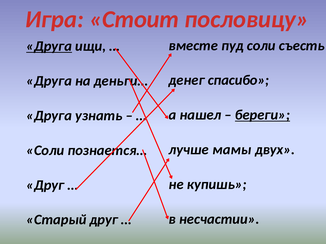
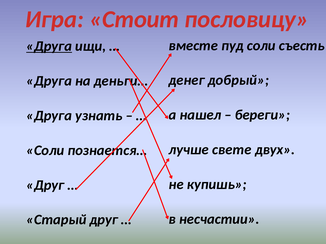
спасибо: спасибо -> добрый (238, 80)
береги underline: present -> none (262, 115)
мамы: мамы -> свете (232, 150)
